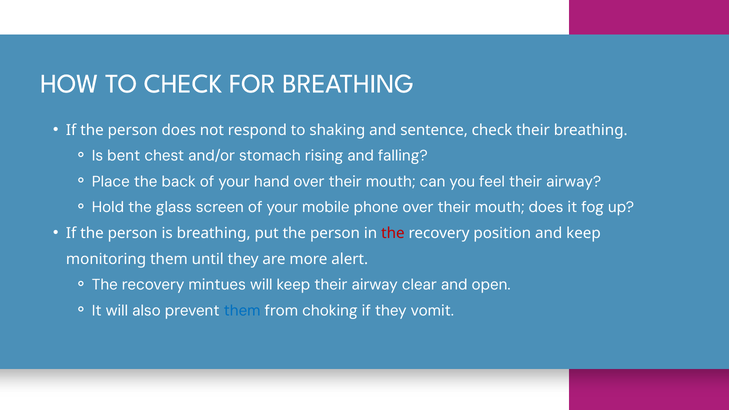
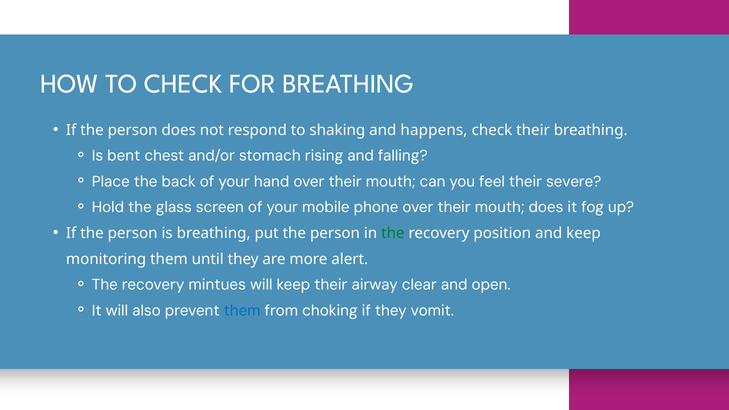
sentence: sentence -> happens (434, 130)
feel their airway: airway -> severe (574, 182)
the colour: red -> green (393, 233)
